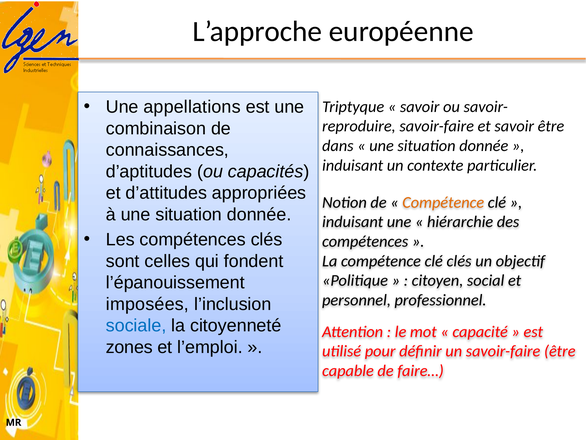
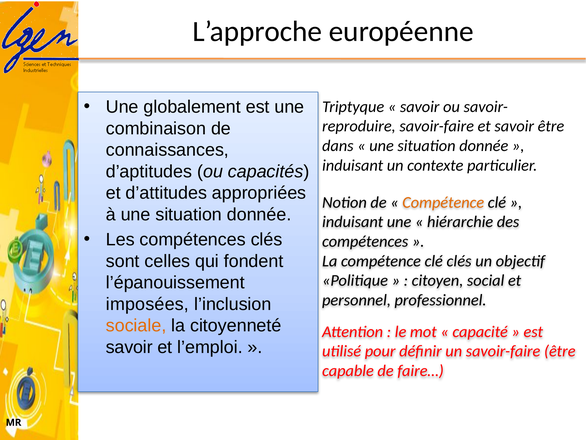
appellations: appellations -> globalement (192, 107)
sociale colour: blue -> orange (136, 325)
zones: zones -> savoir (129, 347)
